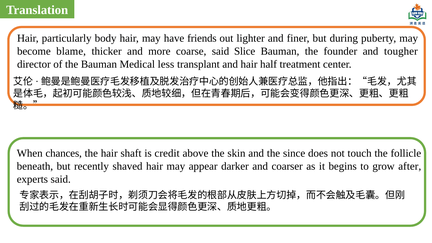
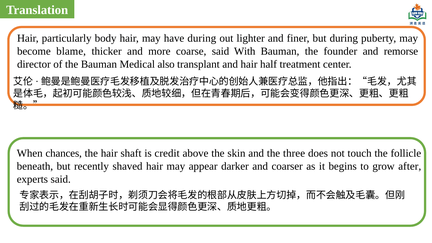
have friends: friends -> during (202, 38)
Slice: Slice -> With (245, 51)
tougher: tougher -> remorse (401, 51)
less: less -> also (166, 64)
since: since -> three (294, 153)
